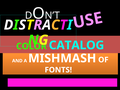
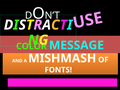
CATALOG: CATALOG -> MESSAGE (76, 45)
